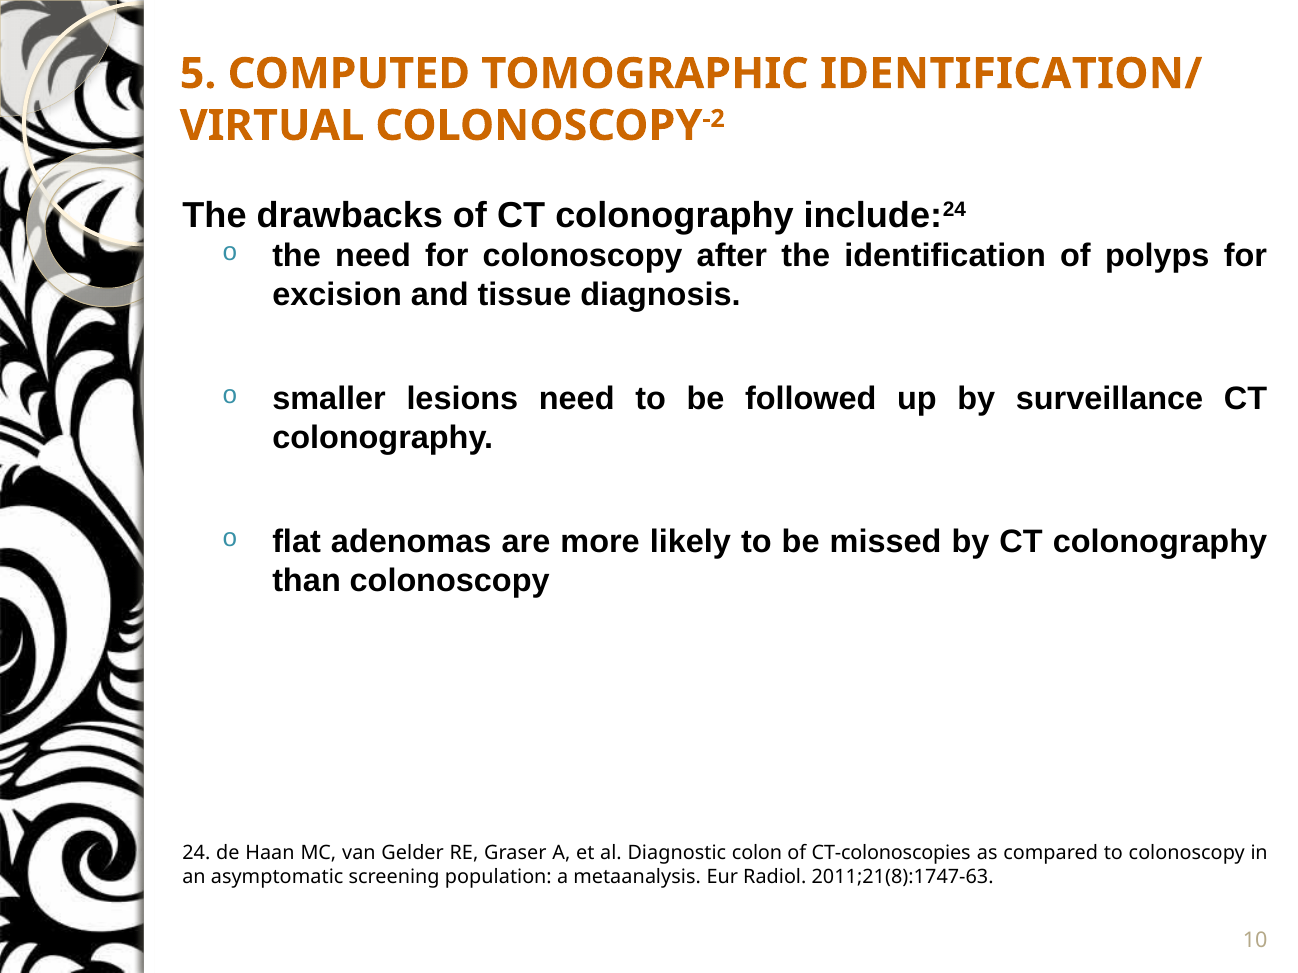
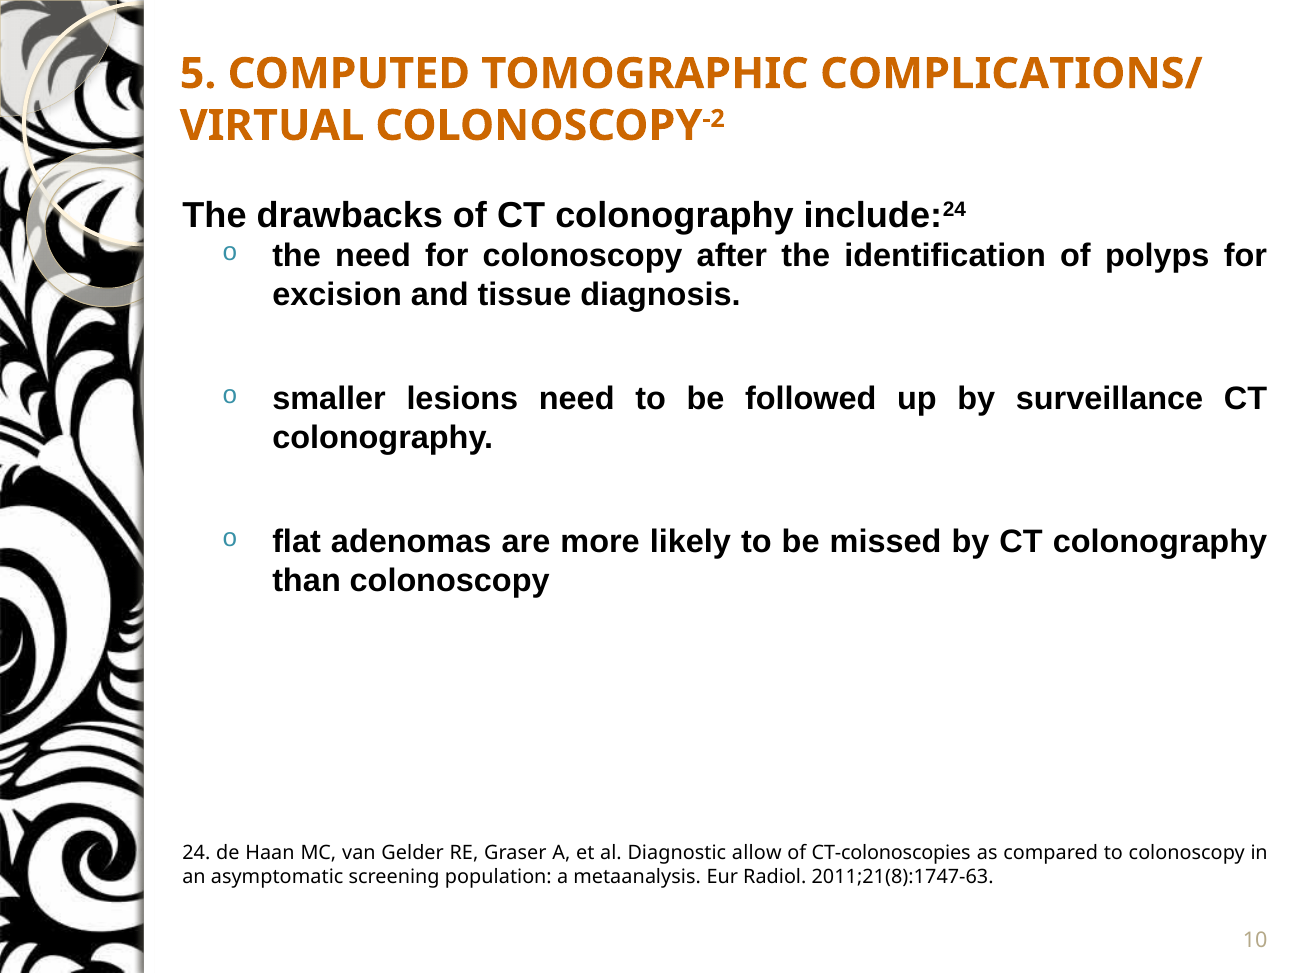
IDENTIFICATION/: IDENTIFICATION/ -> COMPLICATIONS/ (1011, 74)
colon: colon -> allow (757, 853)
